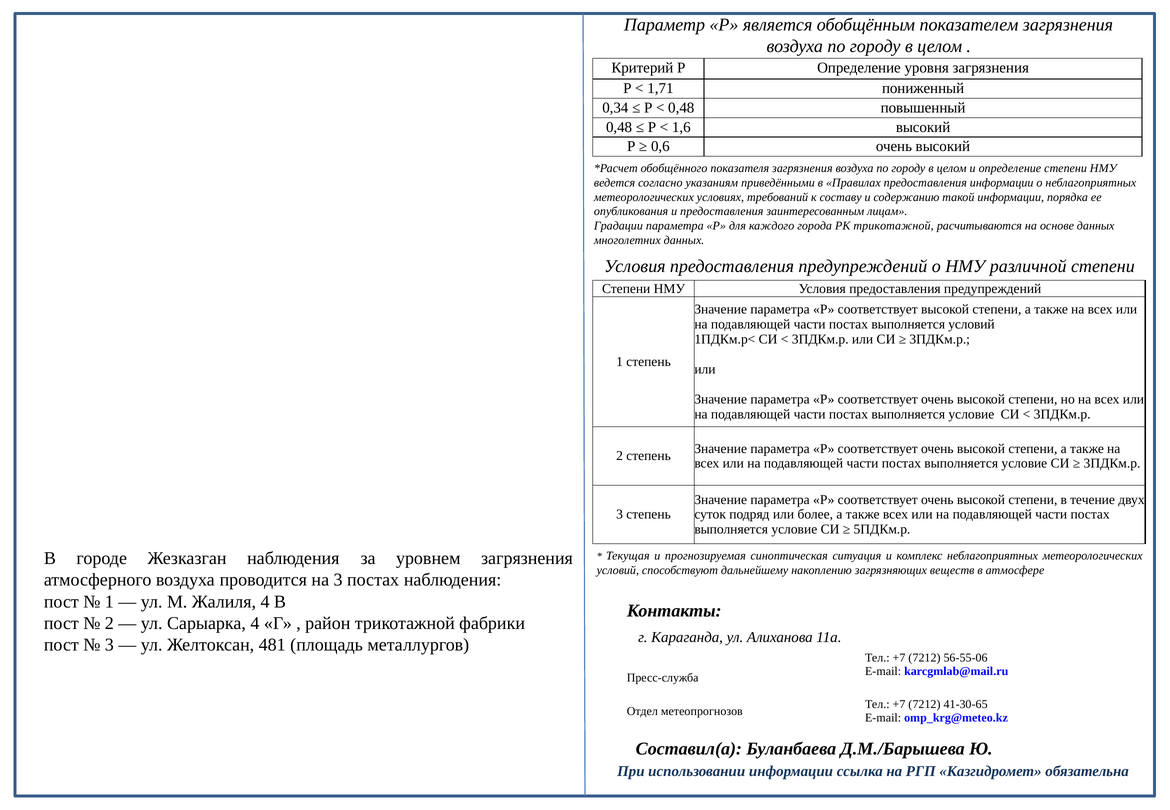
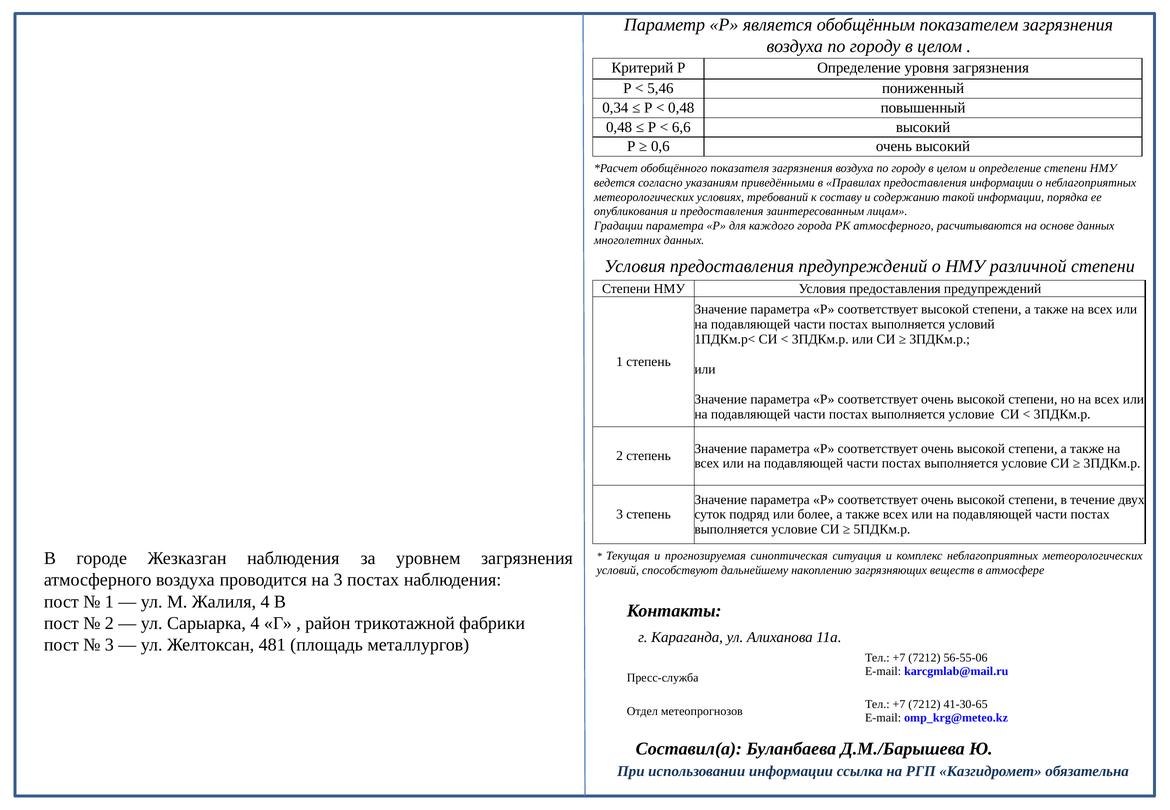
1,71: 1,71 -> 5,46 (660, 89)
1,6: 1,6 -> 6,6 (681, 127)
РК трикотажной: трикотажной -> атмосферного (894, 226)
